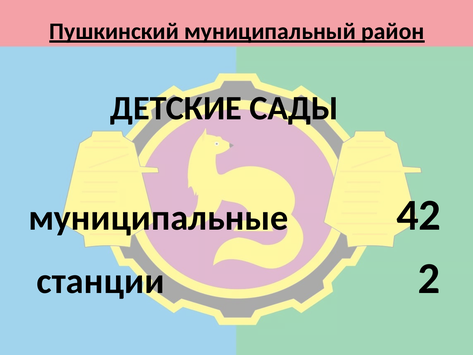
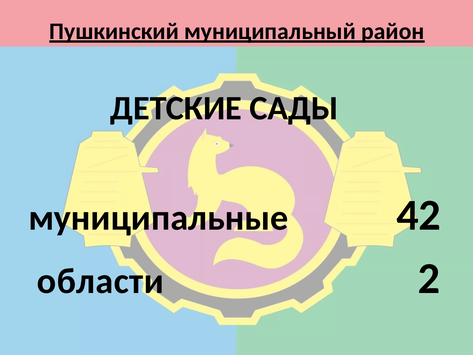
станции: станции -> области (100, 281)
